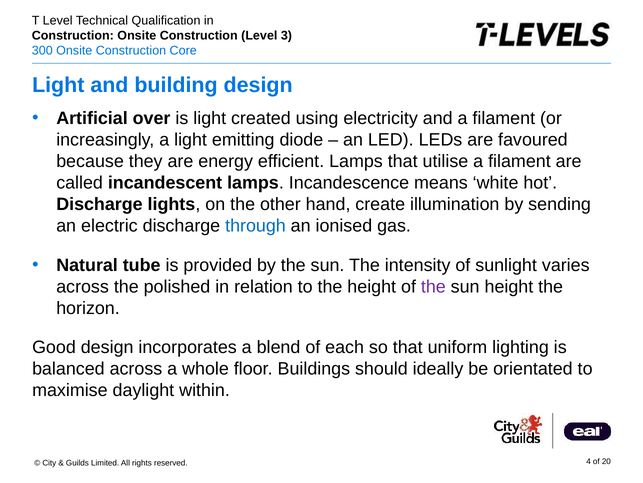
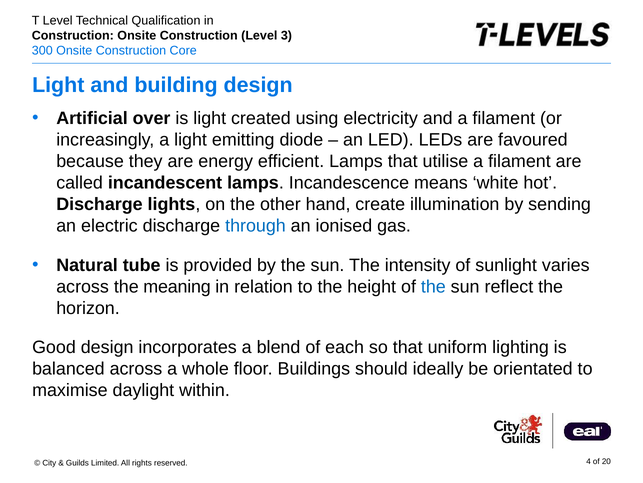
polished: polished -> meaning (177, 286)
the colour: purple -> blue (433, 286)
sun height: height -> reflect (509, 286)
